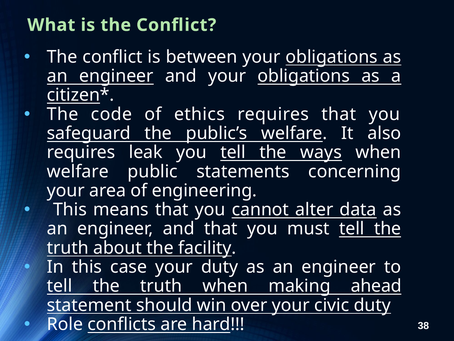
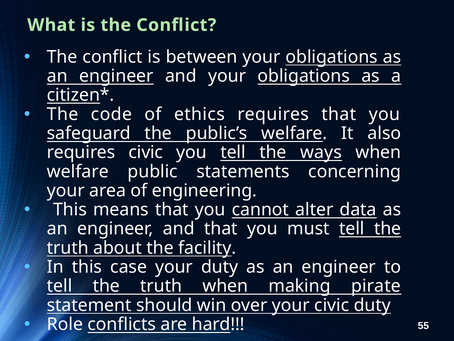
requires leak: leak -> civic (146, 152)
ahead: ahead -> pirate (376, 286)
38: 38 -> 55 (423, 325)
